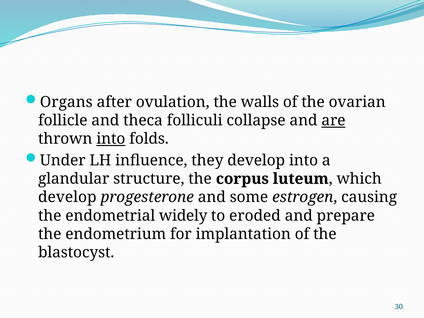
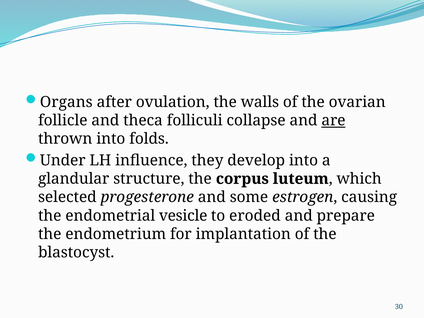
into underline: present -> none (111, 139)
develop: develop -> selected (67, 197)
widely: widely -> vesicle (183, 216)
